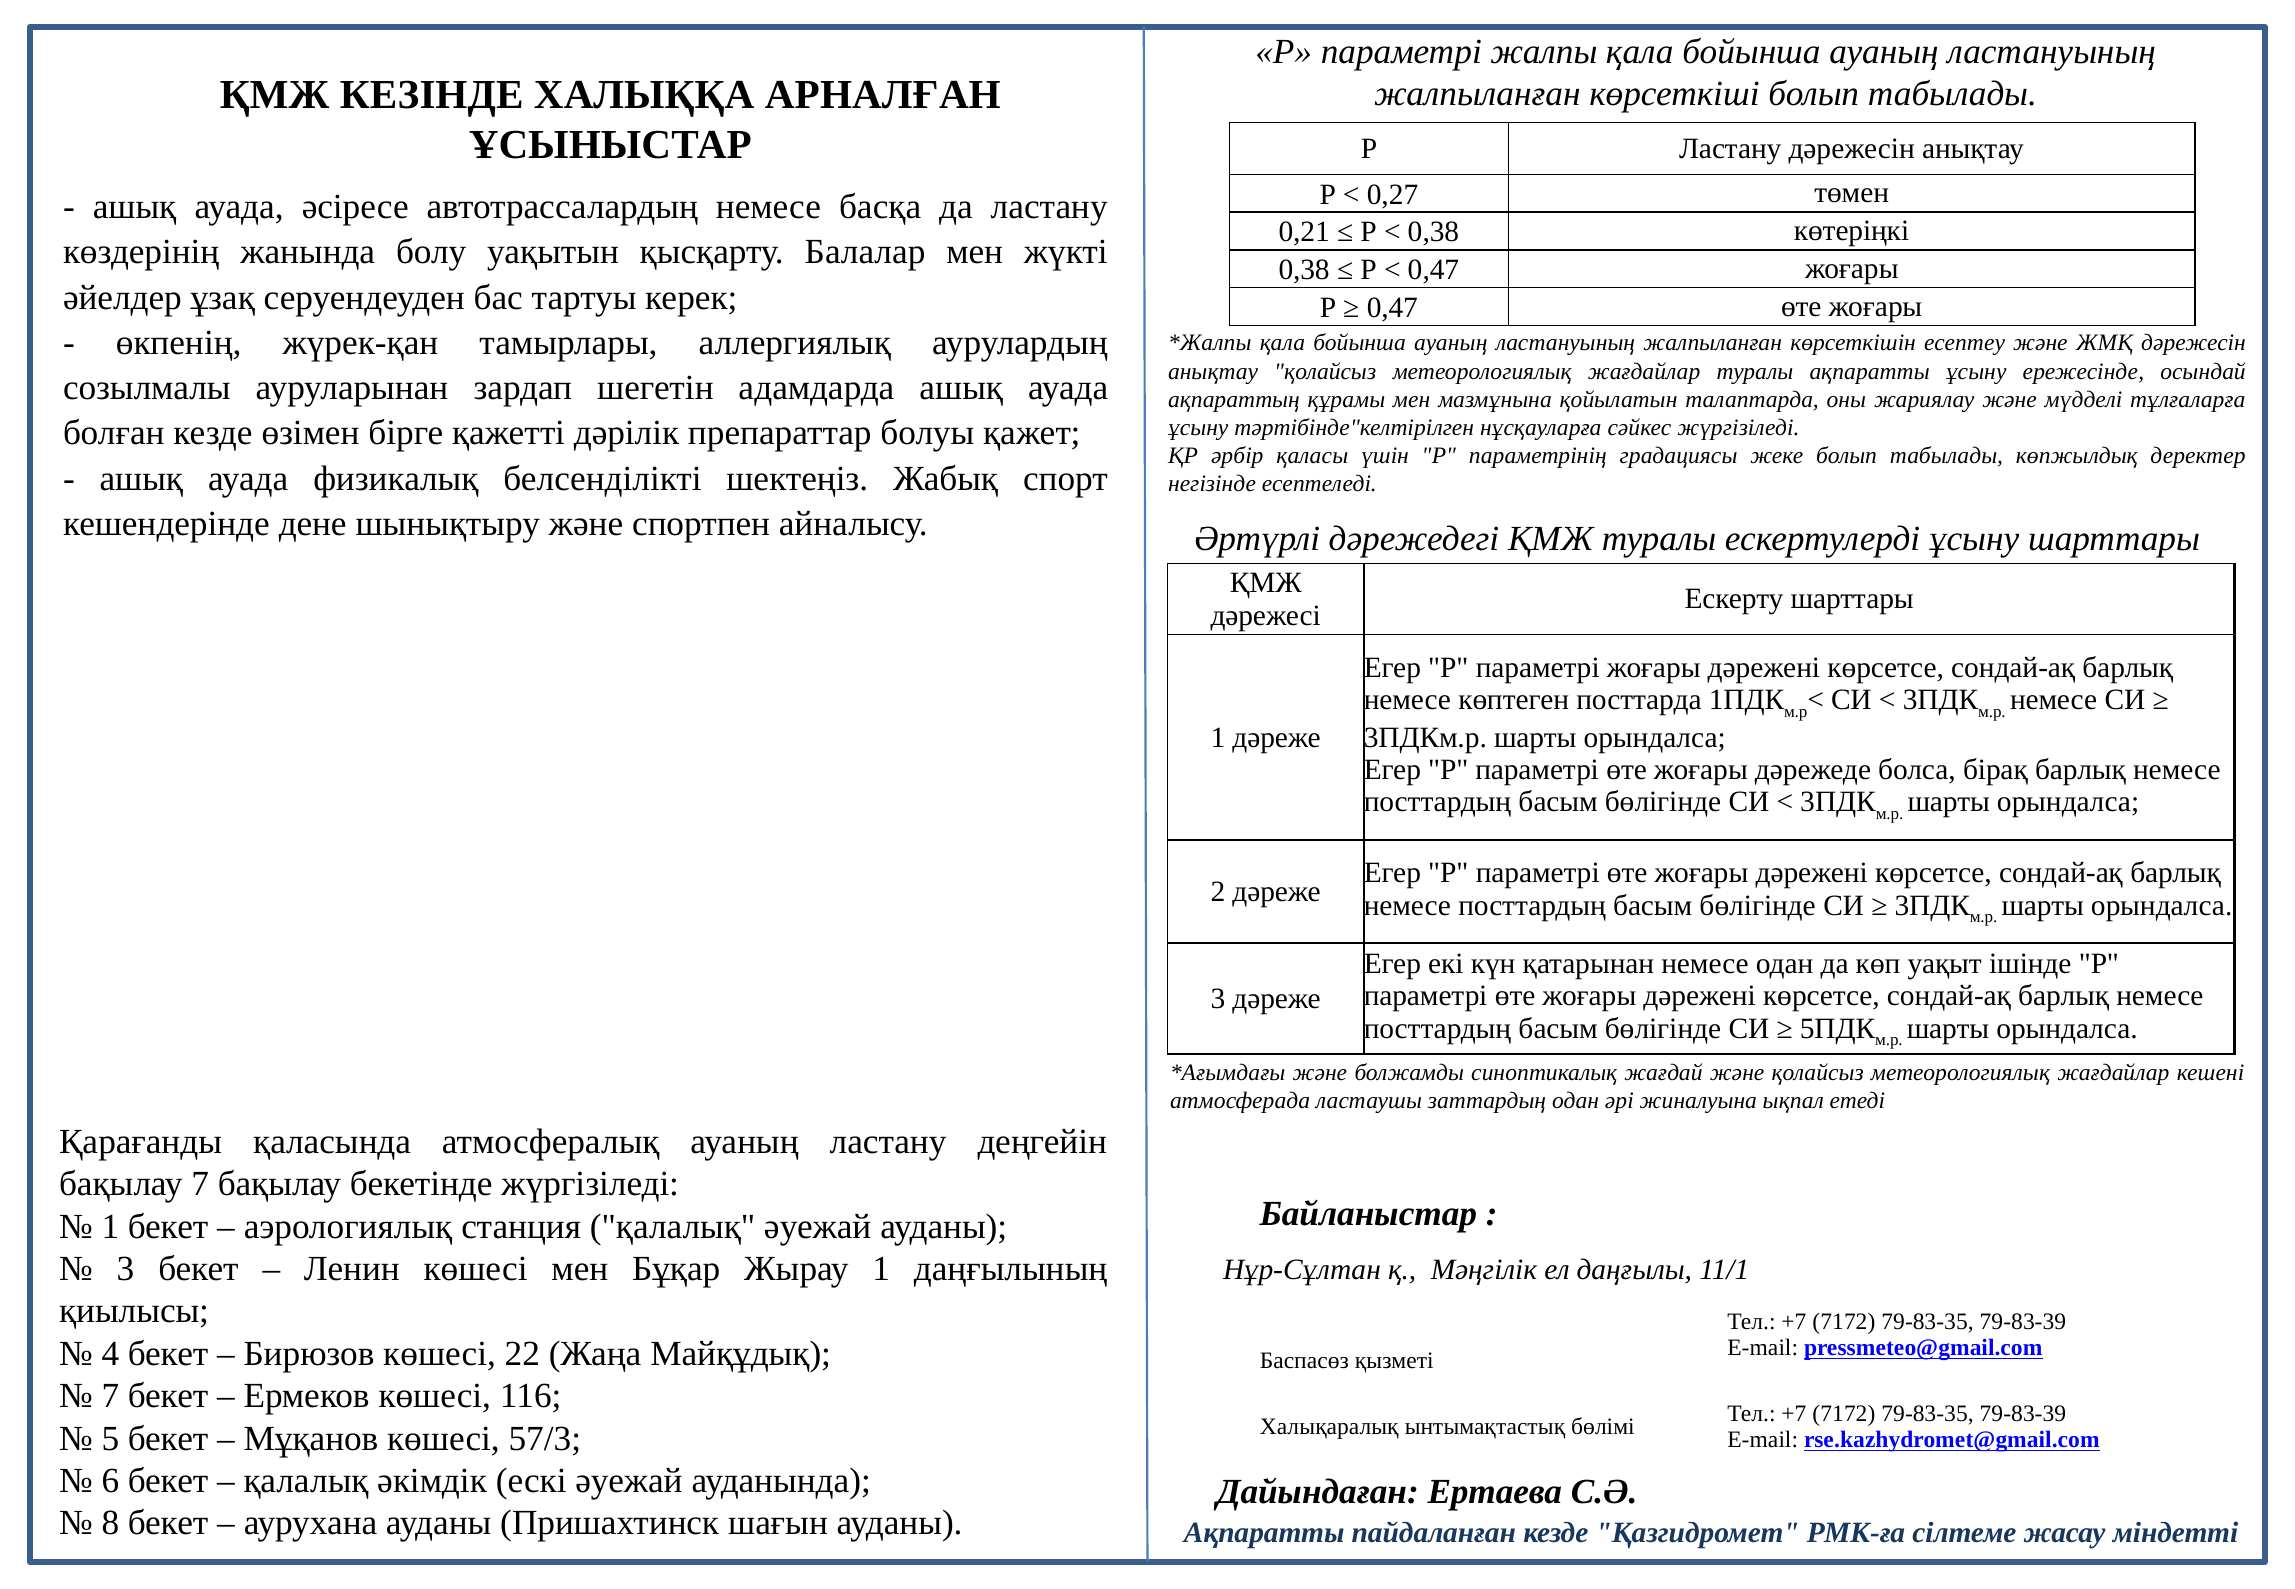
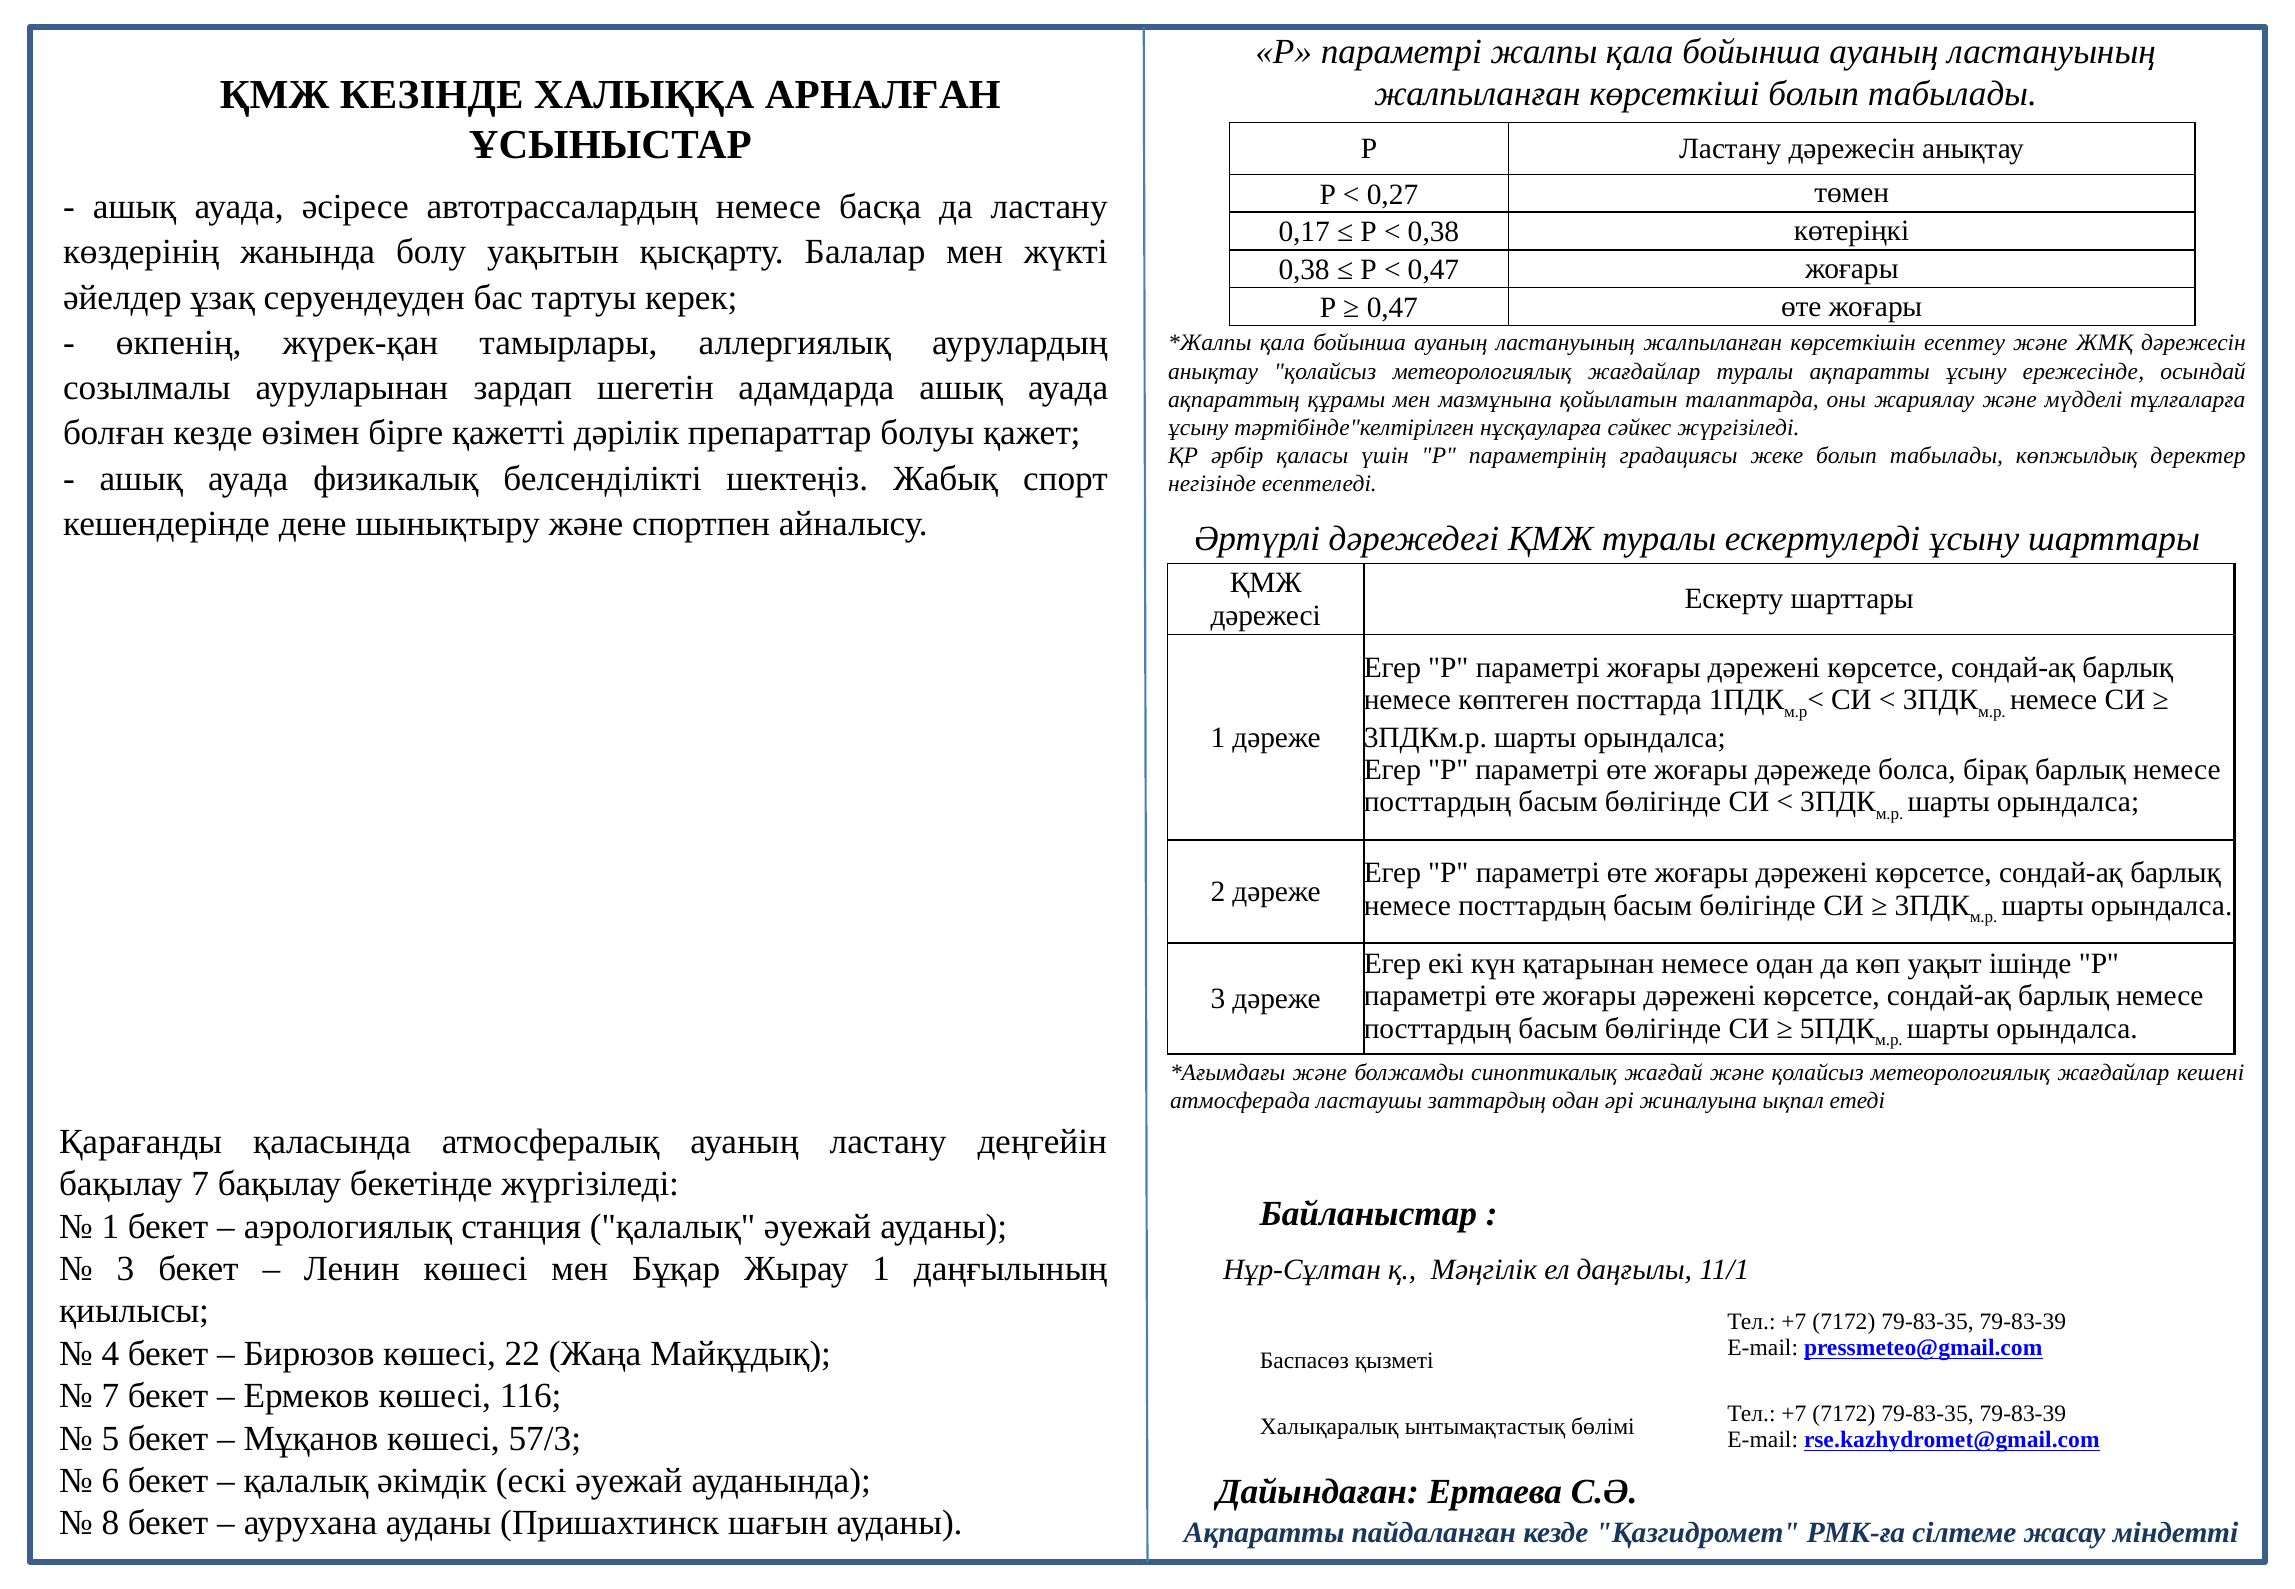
0,21: 0,21 -> 0,17 (1304, 232)
